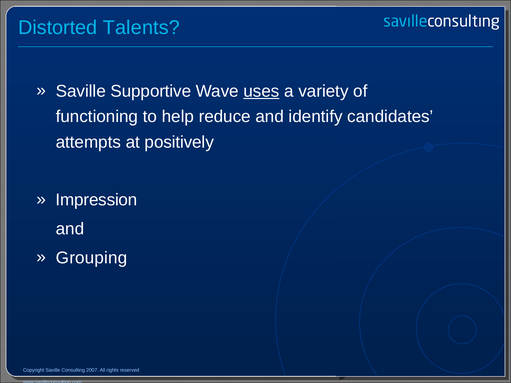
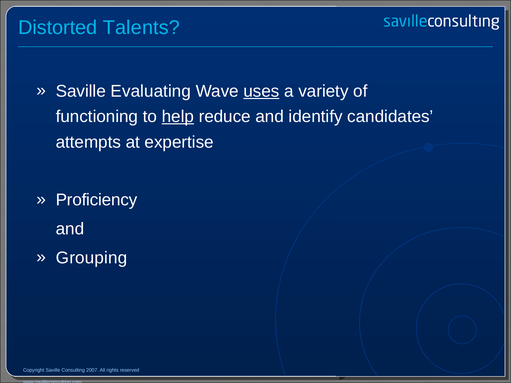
Supportive: Supportive -> Evaluating (151, 91)
help underline: none -> present (178, 117)
positively: positively -> expertise (179, 142)
Impression: Impression -> Proficiency (97, 200)
